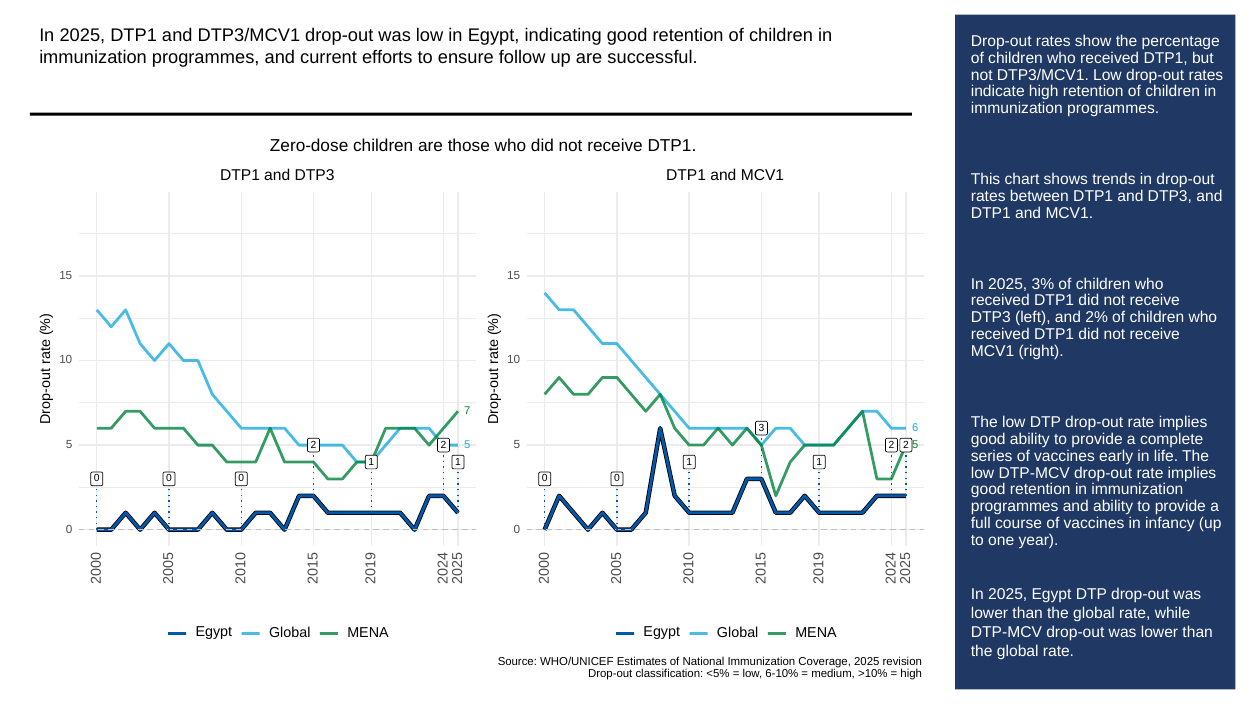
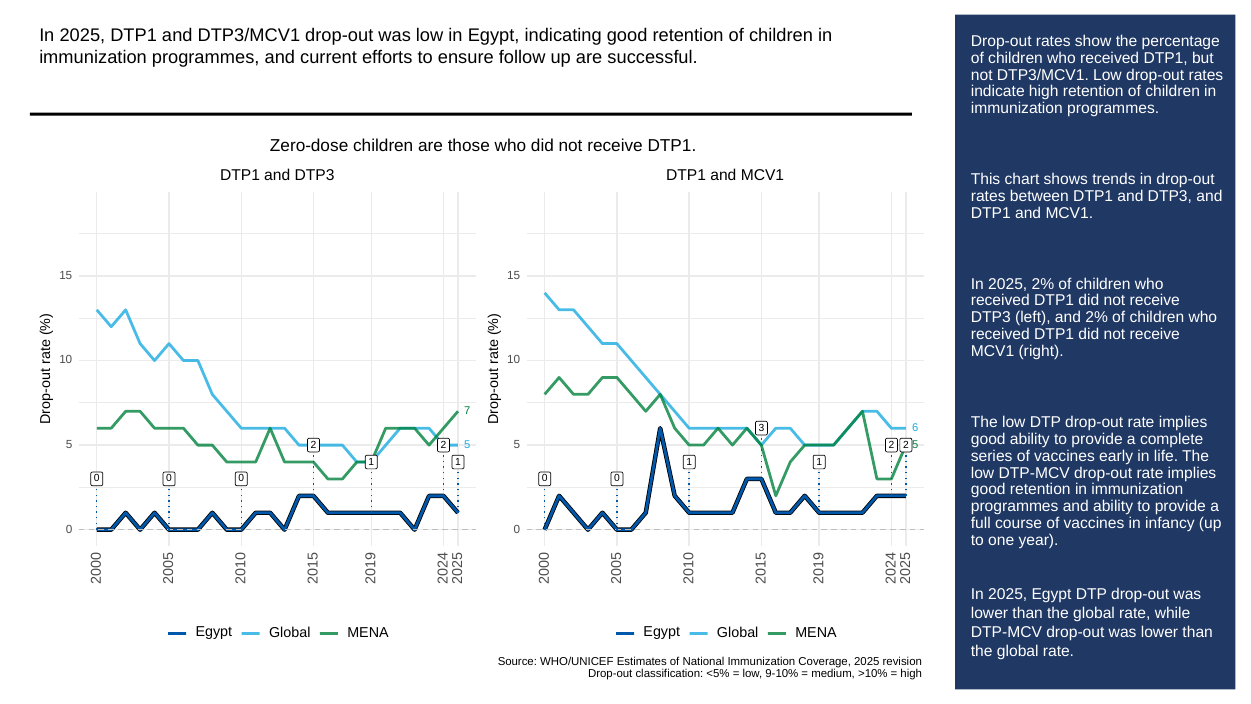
2025 3%: 3% -> 2% (1043, 284)
6-10%: 6-10% -> 9-10% (782, 674)
